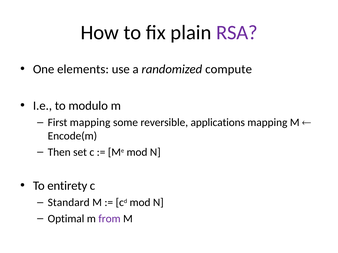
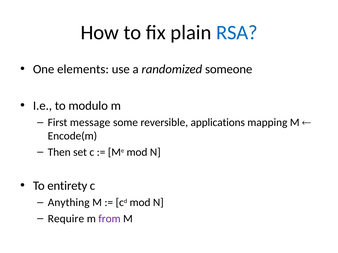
RSA colour: purple -> blue (237, 33)
compute: compute -> someone (229, 69)
First mapping: mapping -> message (90, 123)
Standard: Standard -> Anything (69, 203)
Optimal: Optimal -> Require (66, 219)
